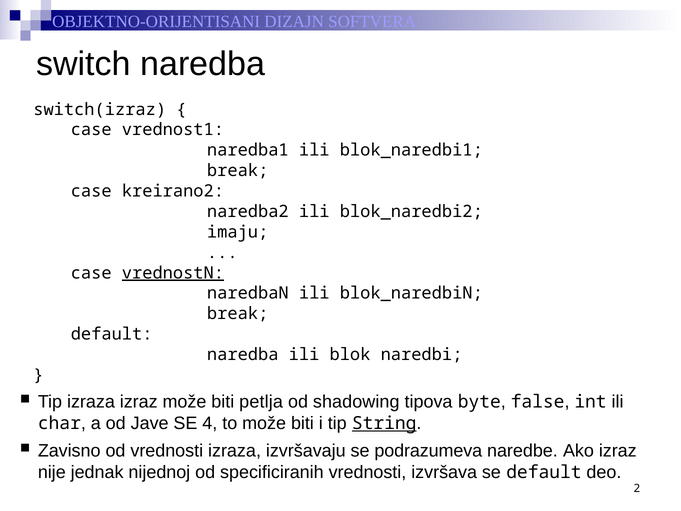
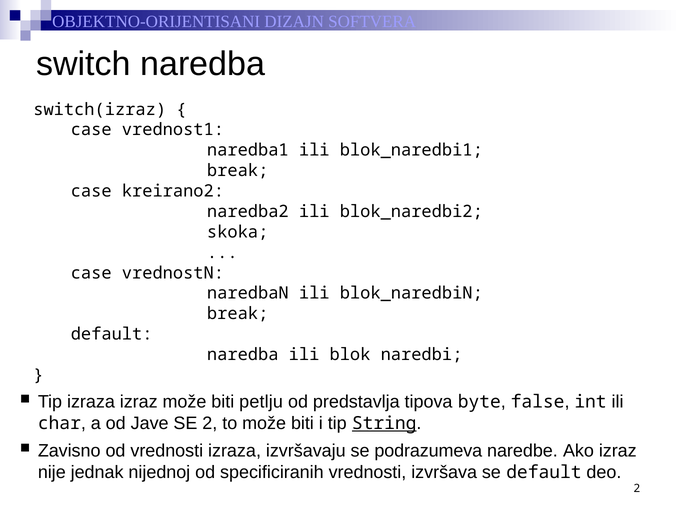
imaju: imaju -> skoka (238, 232)
vrednostN underline: present -> none (173, 273)
petlja: petlja -> petlju (261, 402)
shadowing: shadowing -> predstavlja (356, 402)
SE 4: 4 -> 2 (210, 423)
